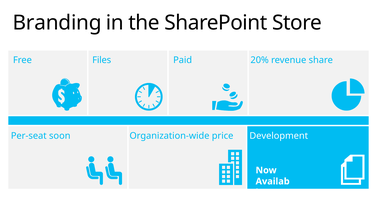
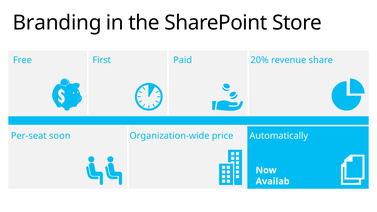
Files: Files -> First (102, 60)
Development: Development -> Automatically (279, 136)
